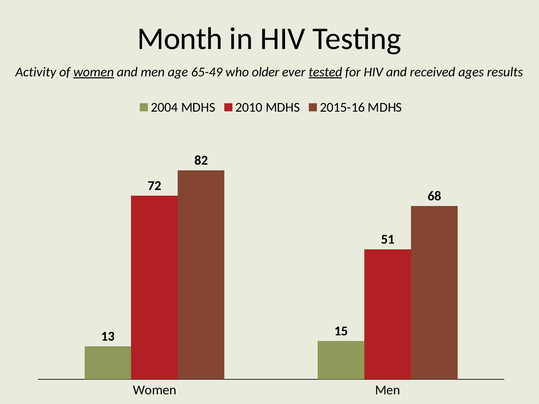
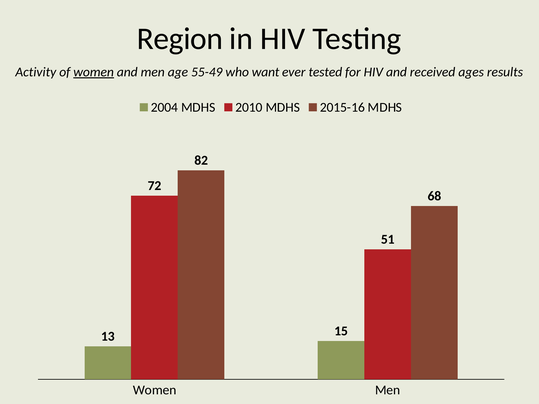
Month: Month -> Region (180, 39)
65-49: 65-49 -> 55-49 (207, 72)
older: older -> want (266, 72)
tested underline: present -> none (325, 72)
